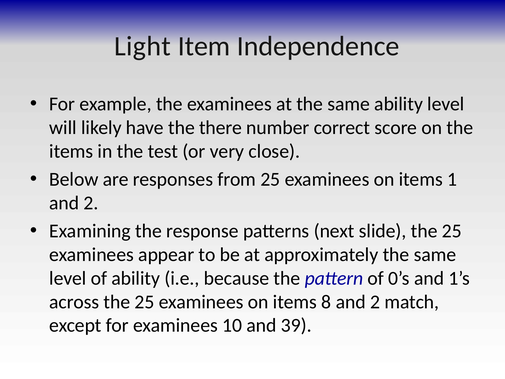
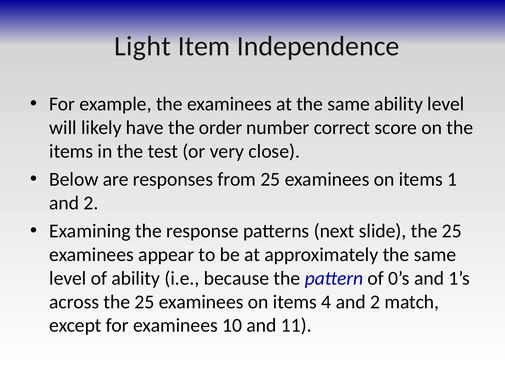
there: there -> order (221, 128)
8: 8 -> 4 (326, 302)
39: 39 -> 11 (296, 325)
